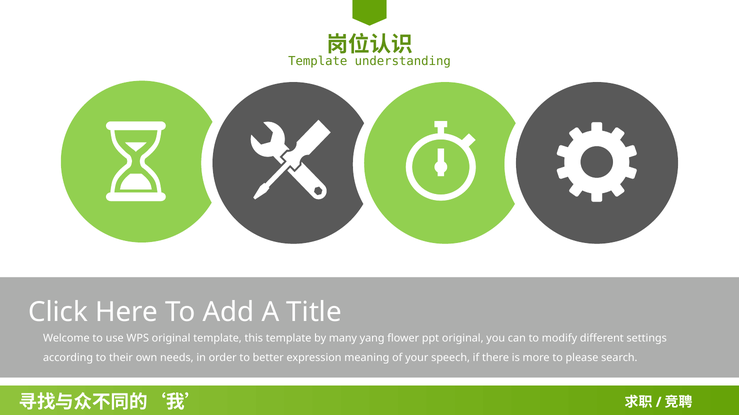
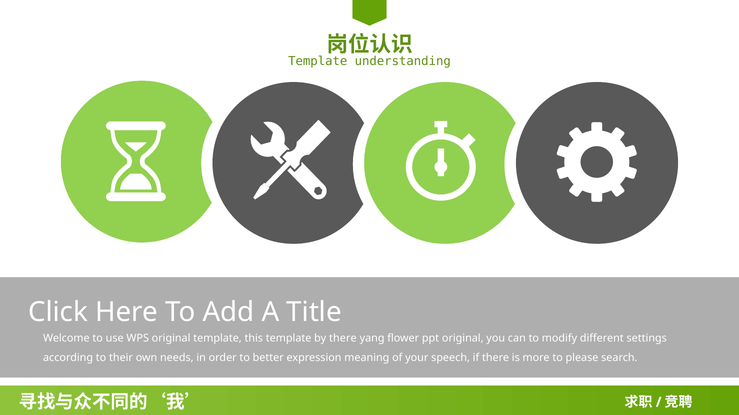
by many: many -> there (343, 339)
